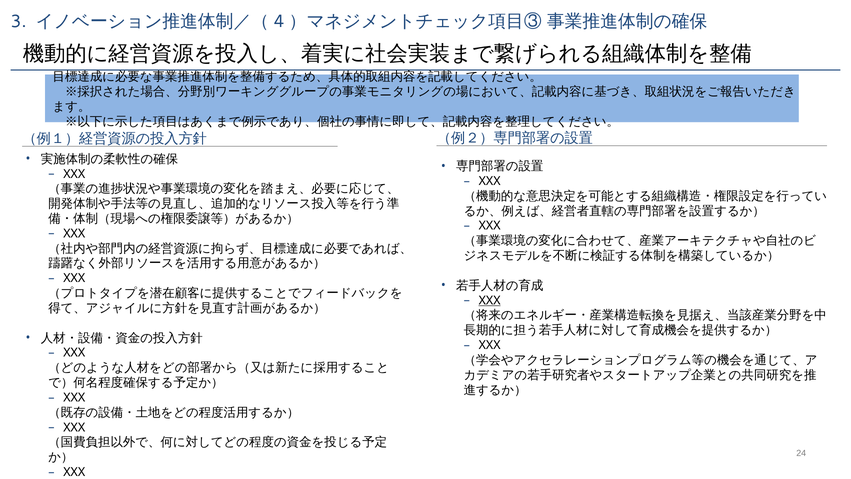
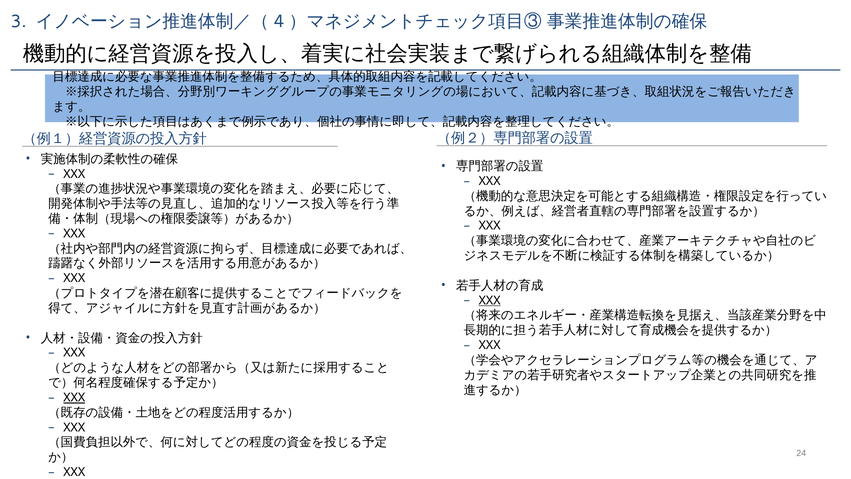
XXX underline: none -> present (74, 397)
